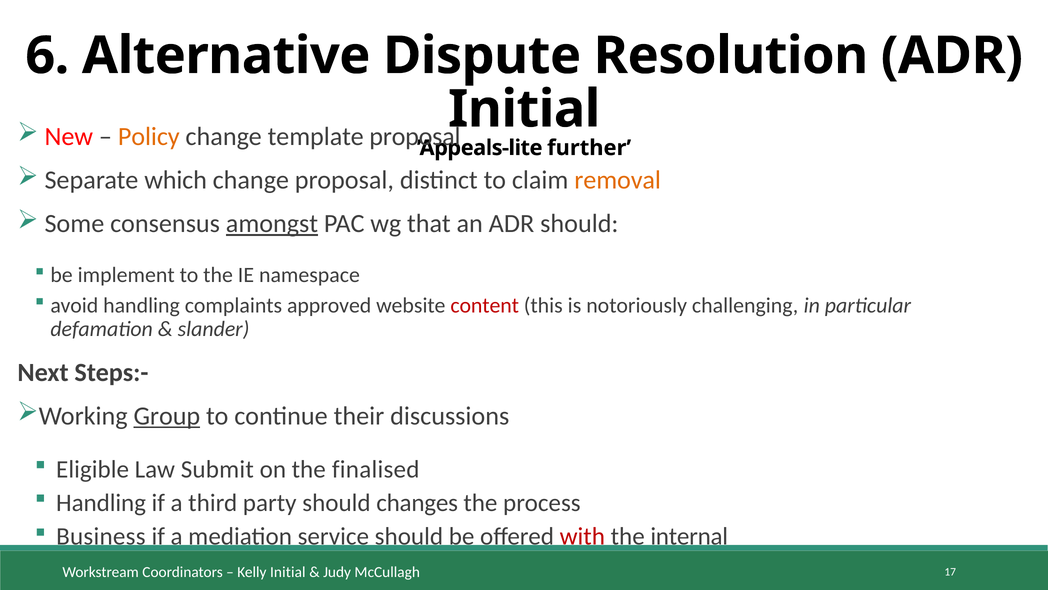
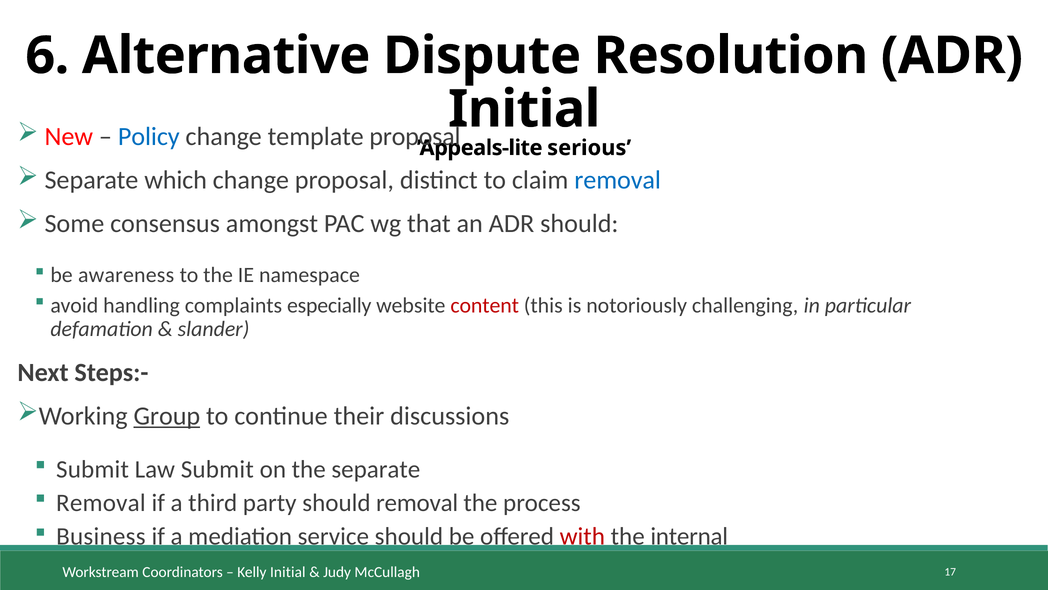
Policy colour: orange -> blue (149, 136)
further: further -> serious (589, 148)
removal colour: orange -> blue (618, 180)
amongst underline: present -> none (272, 224)
implement: implement -> awareness (126, 275)
approved: approved -> especially (329, 305)
Eligible: Eligible -> Submit (93, 469)
the finalised: finalised -> separate (376, 469)
Handling: Handling -> Removal (101, 503)
should changes: changes -> removal (417, 503)
